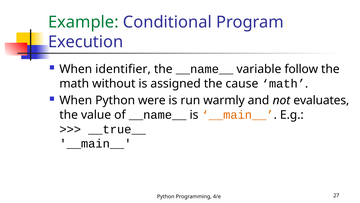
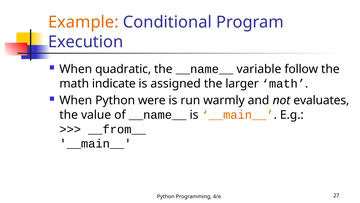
Example colour: green -> orange (83, 22)
identifier: identifier -> quadratic (123, 69)
without: without -> indicate (114, 83)
cause: cause -> larger (242, 83)
__true__: __true__ -> __from__ (117, 129)
